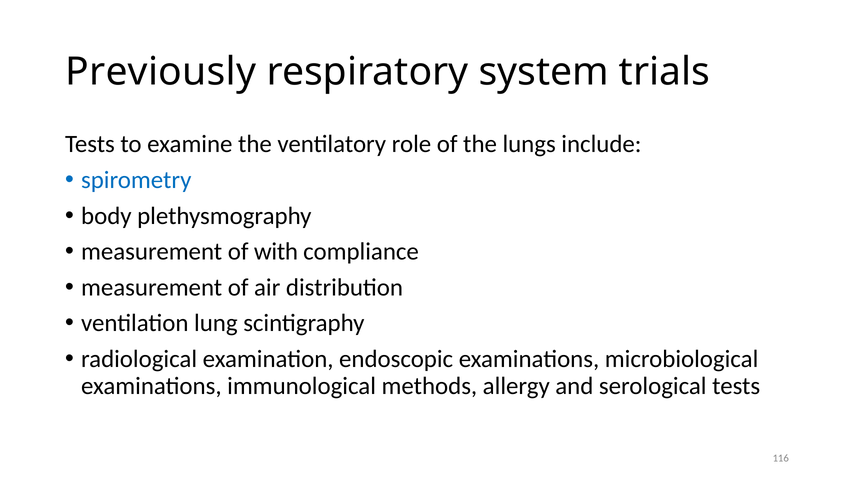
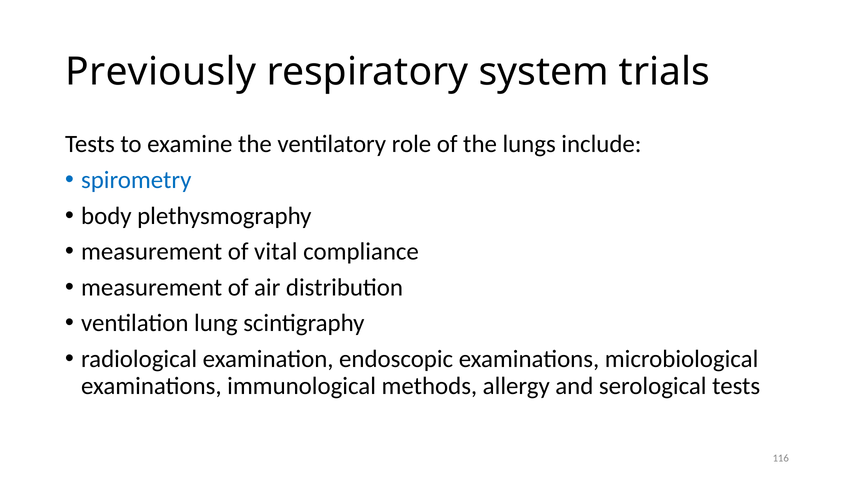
with: with -> vital (276, 252)
